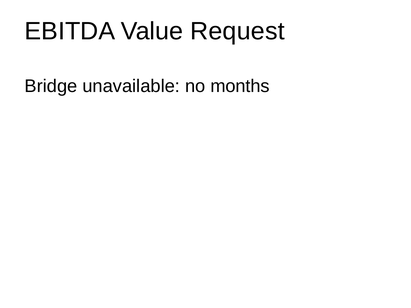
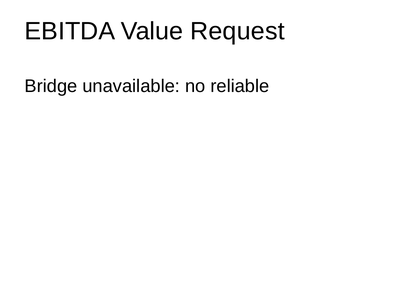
months: months -> reliable (240, 86)
